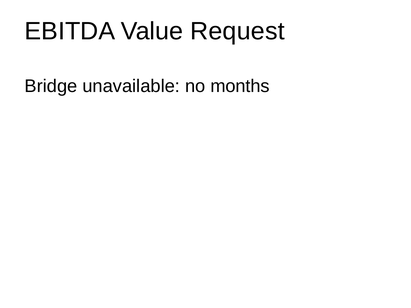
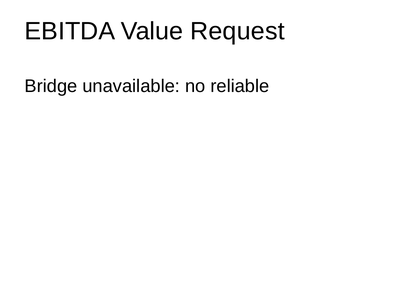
months: months -> reliable (240, 86)
